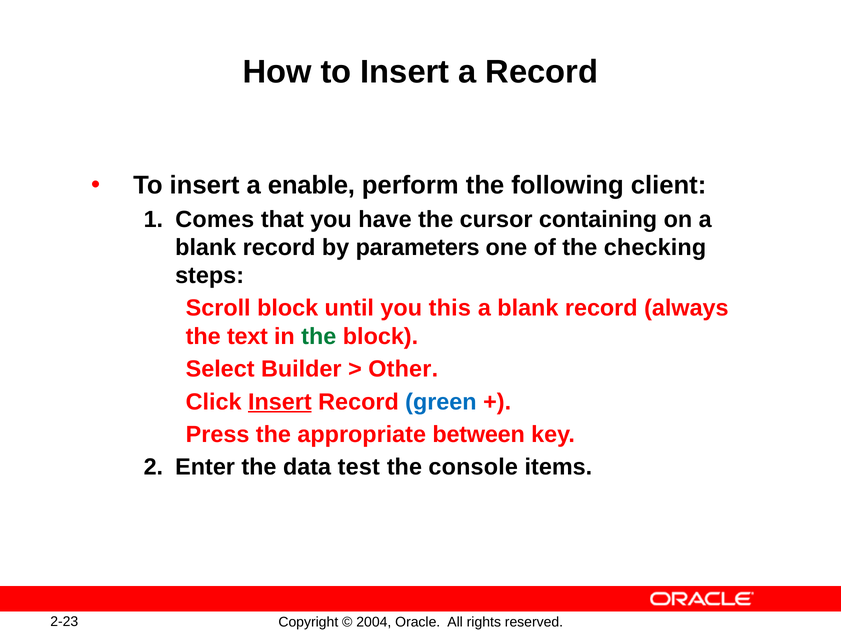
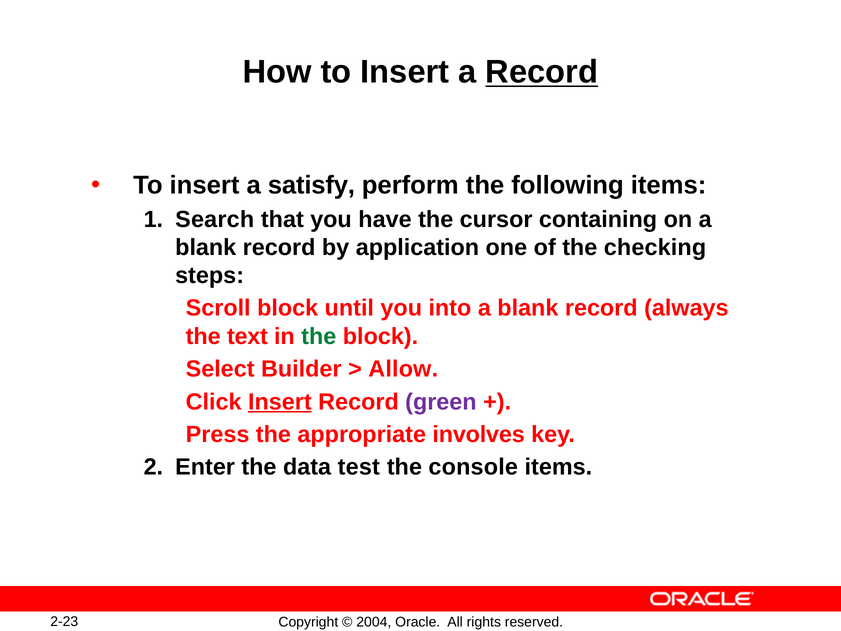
Record underline: none -> present (542, 72)
enable: enable -> satisfy (311, 185)
following client: client -> items (669, 185)
Comes: Comes -> Search (215, 219)
parameters: parameters -> application (417, 247)
this: this -> into (450, 308)
Other: Other -> Allow (403, 369)
green colour: blue -> purple (441, 402)
between: between -> involves (479, 434)
